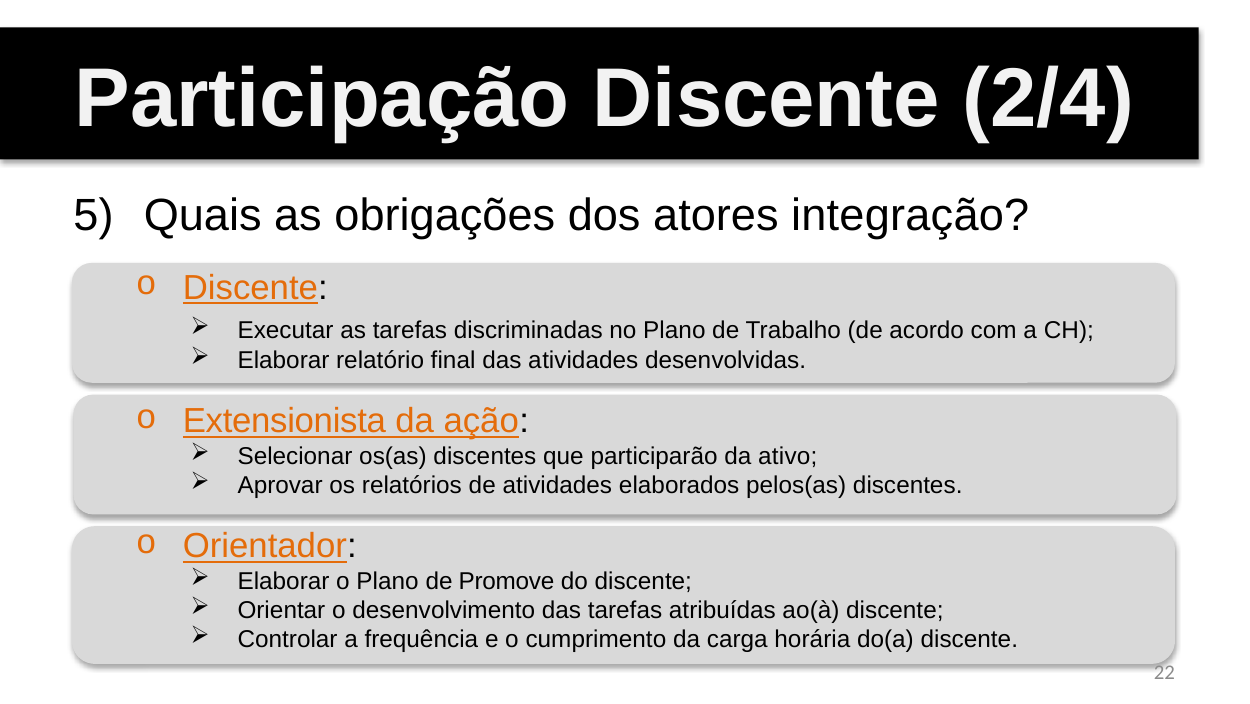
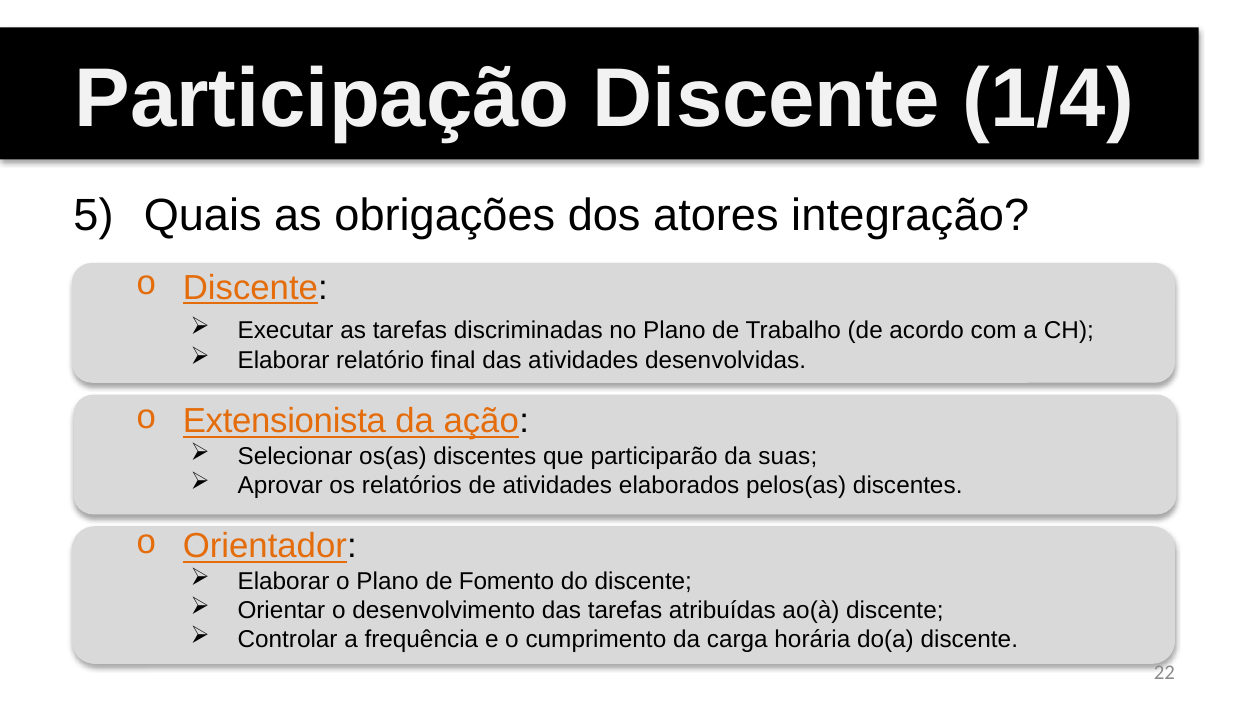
2/4: 2/4 -> 1/4 (1048, 99)
ativo: ativo -> suas (788, 456)
Promove: Promove -> Fomento (506, 581)
